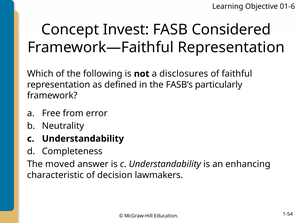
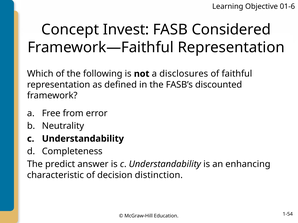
particularly: particularly -> discounted (219, 85)
moved: moved -> predict (60, 164)
lawmakers: lawmakers -> distinction (159, 175)
